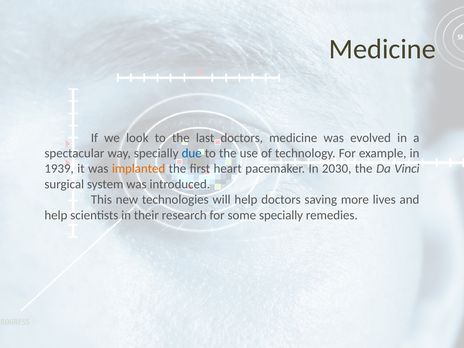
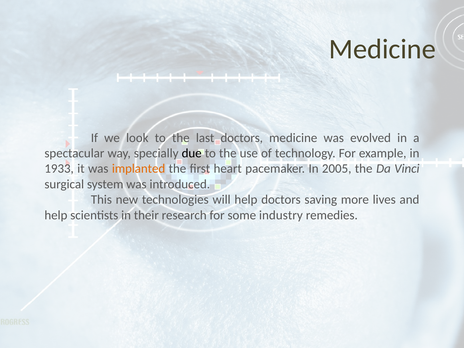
due colour: blue -> black (192, 153)
1939: 1939 -> 1933 (59, 169)
2030: 2030 -> 2005 (337, 169)
some specially: specially -> industry (281, 215)
